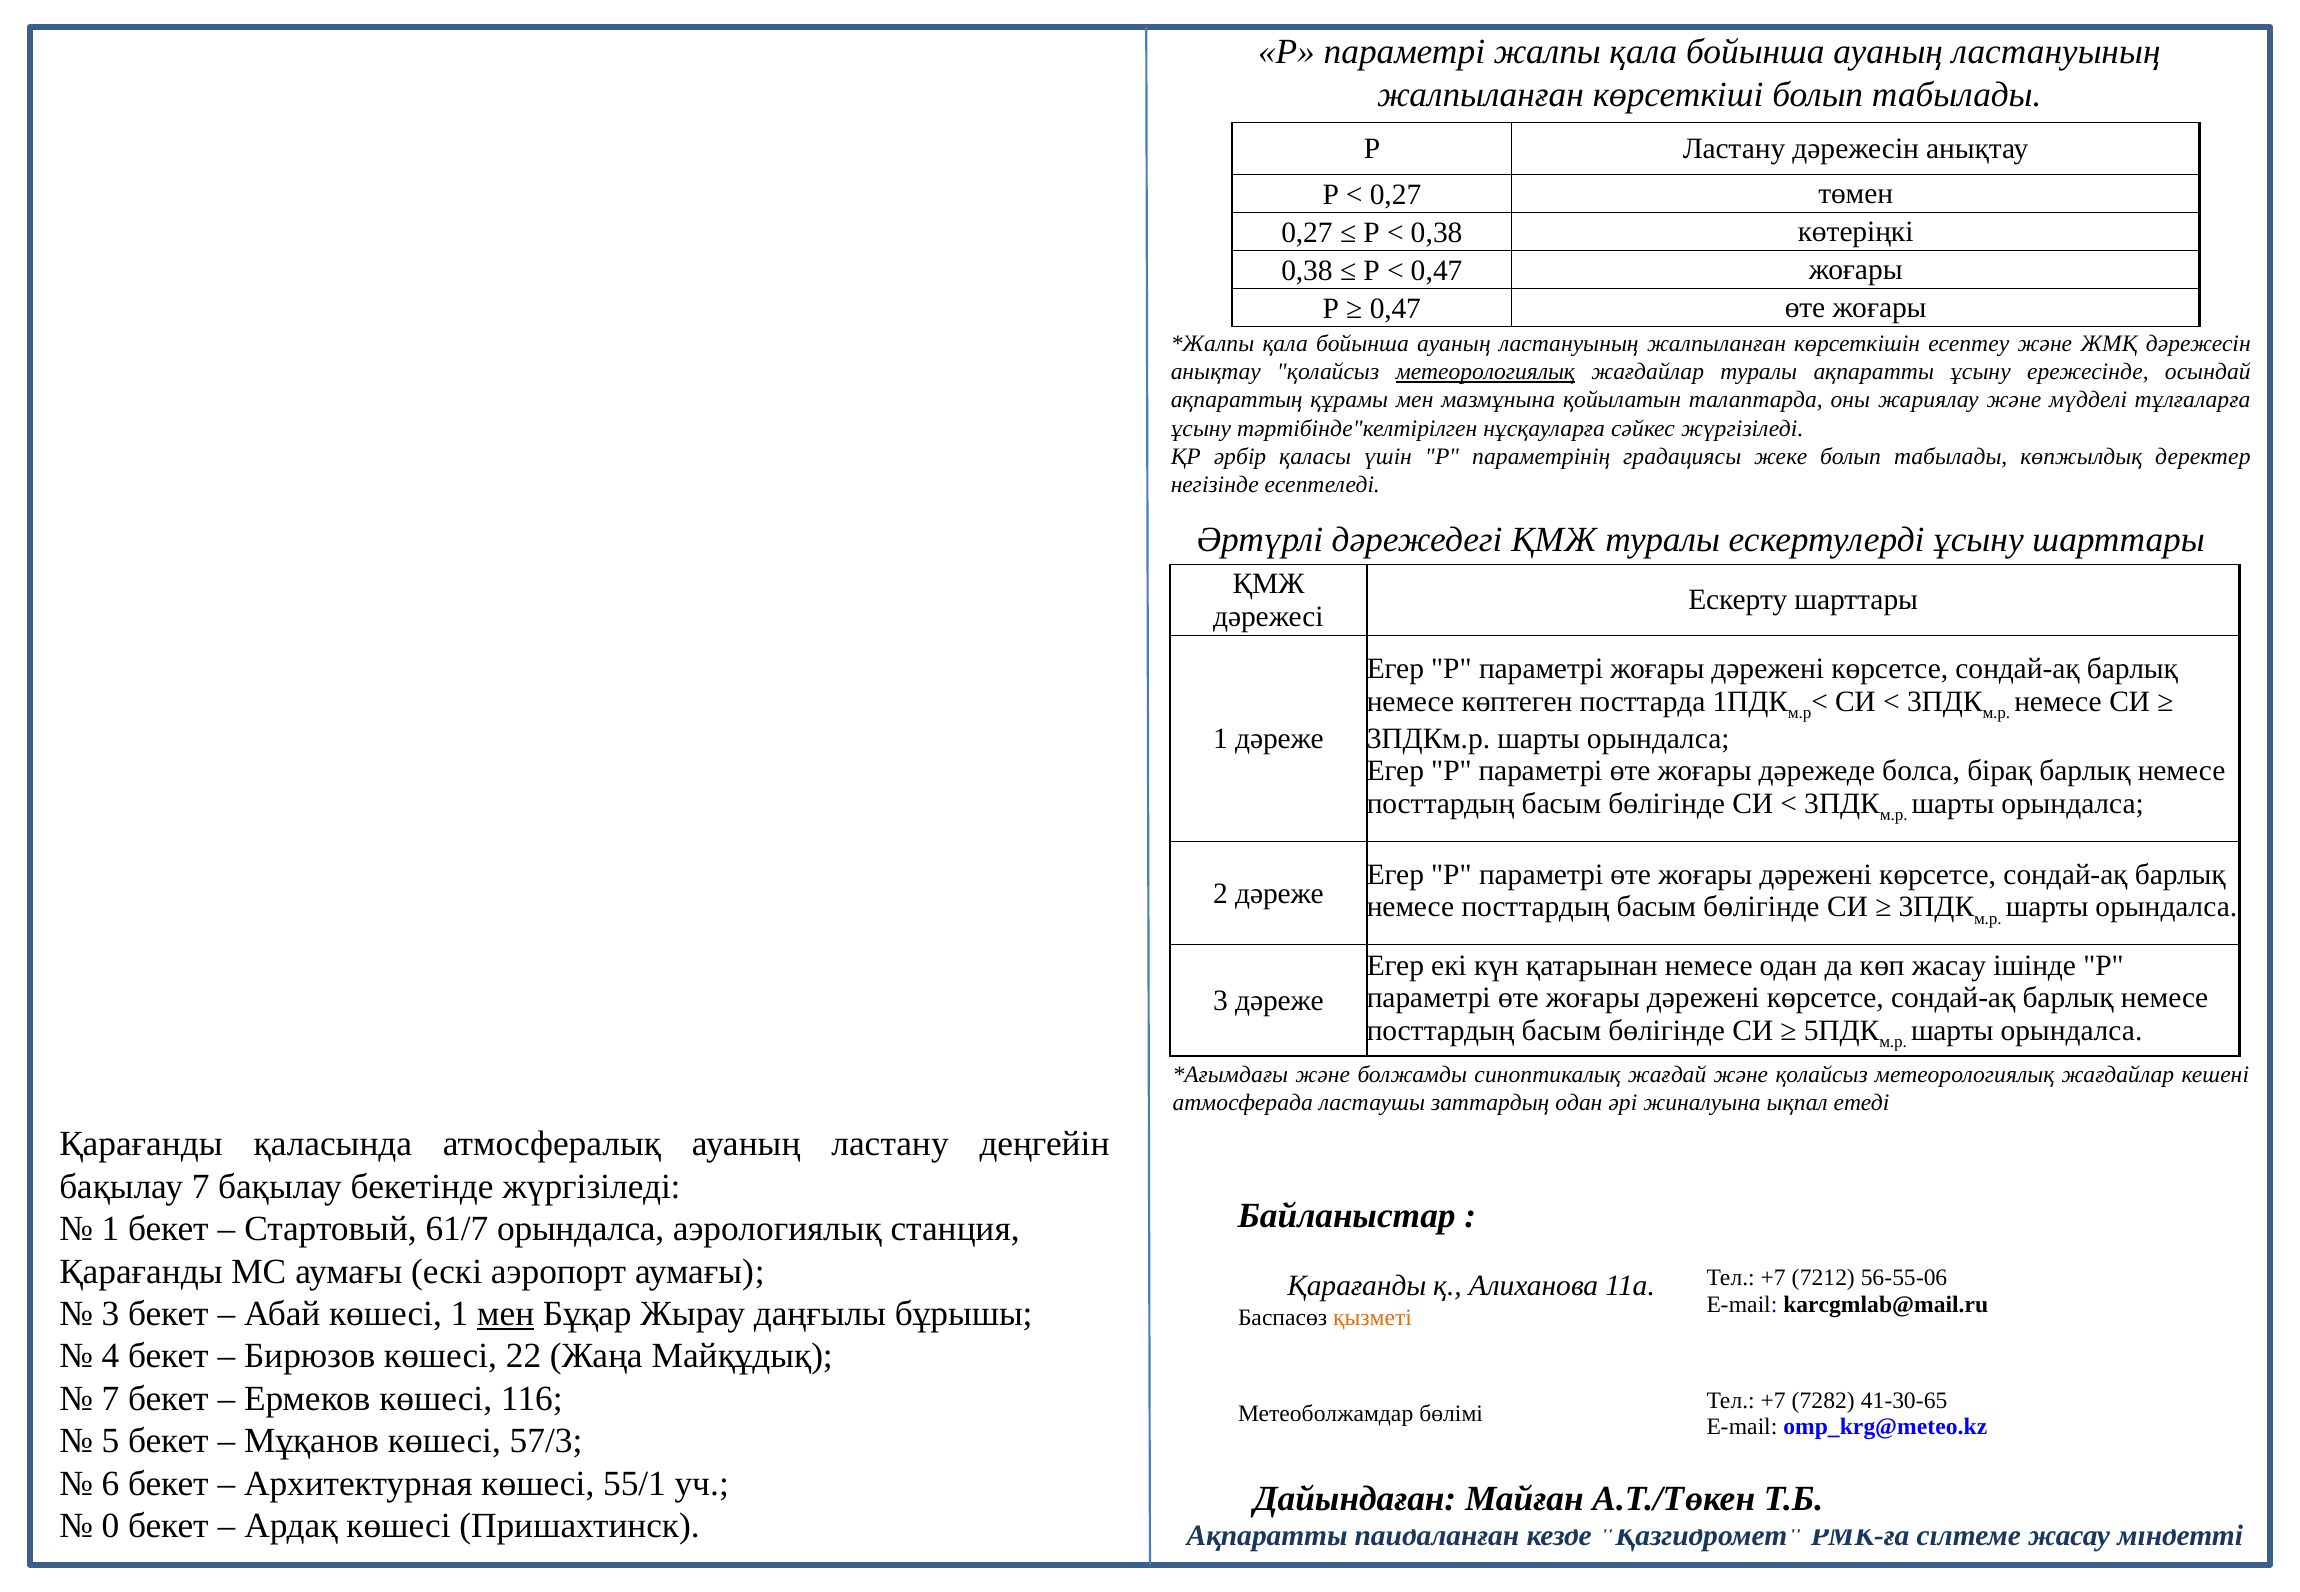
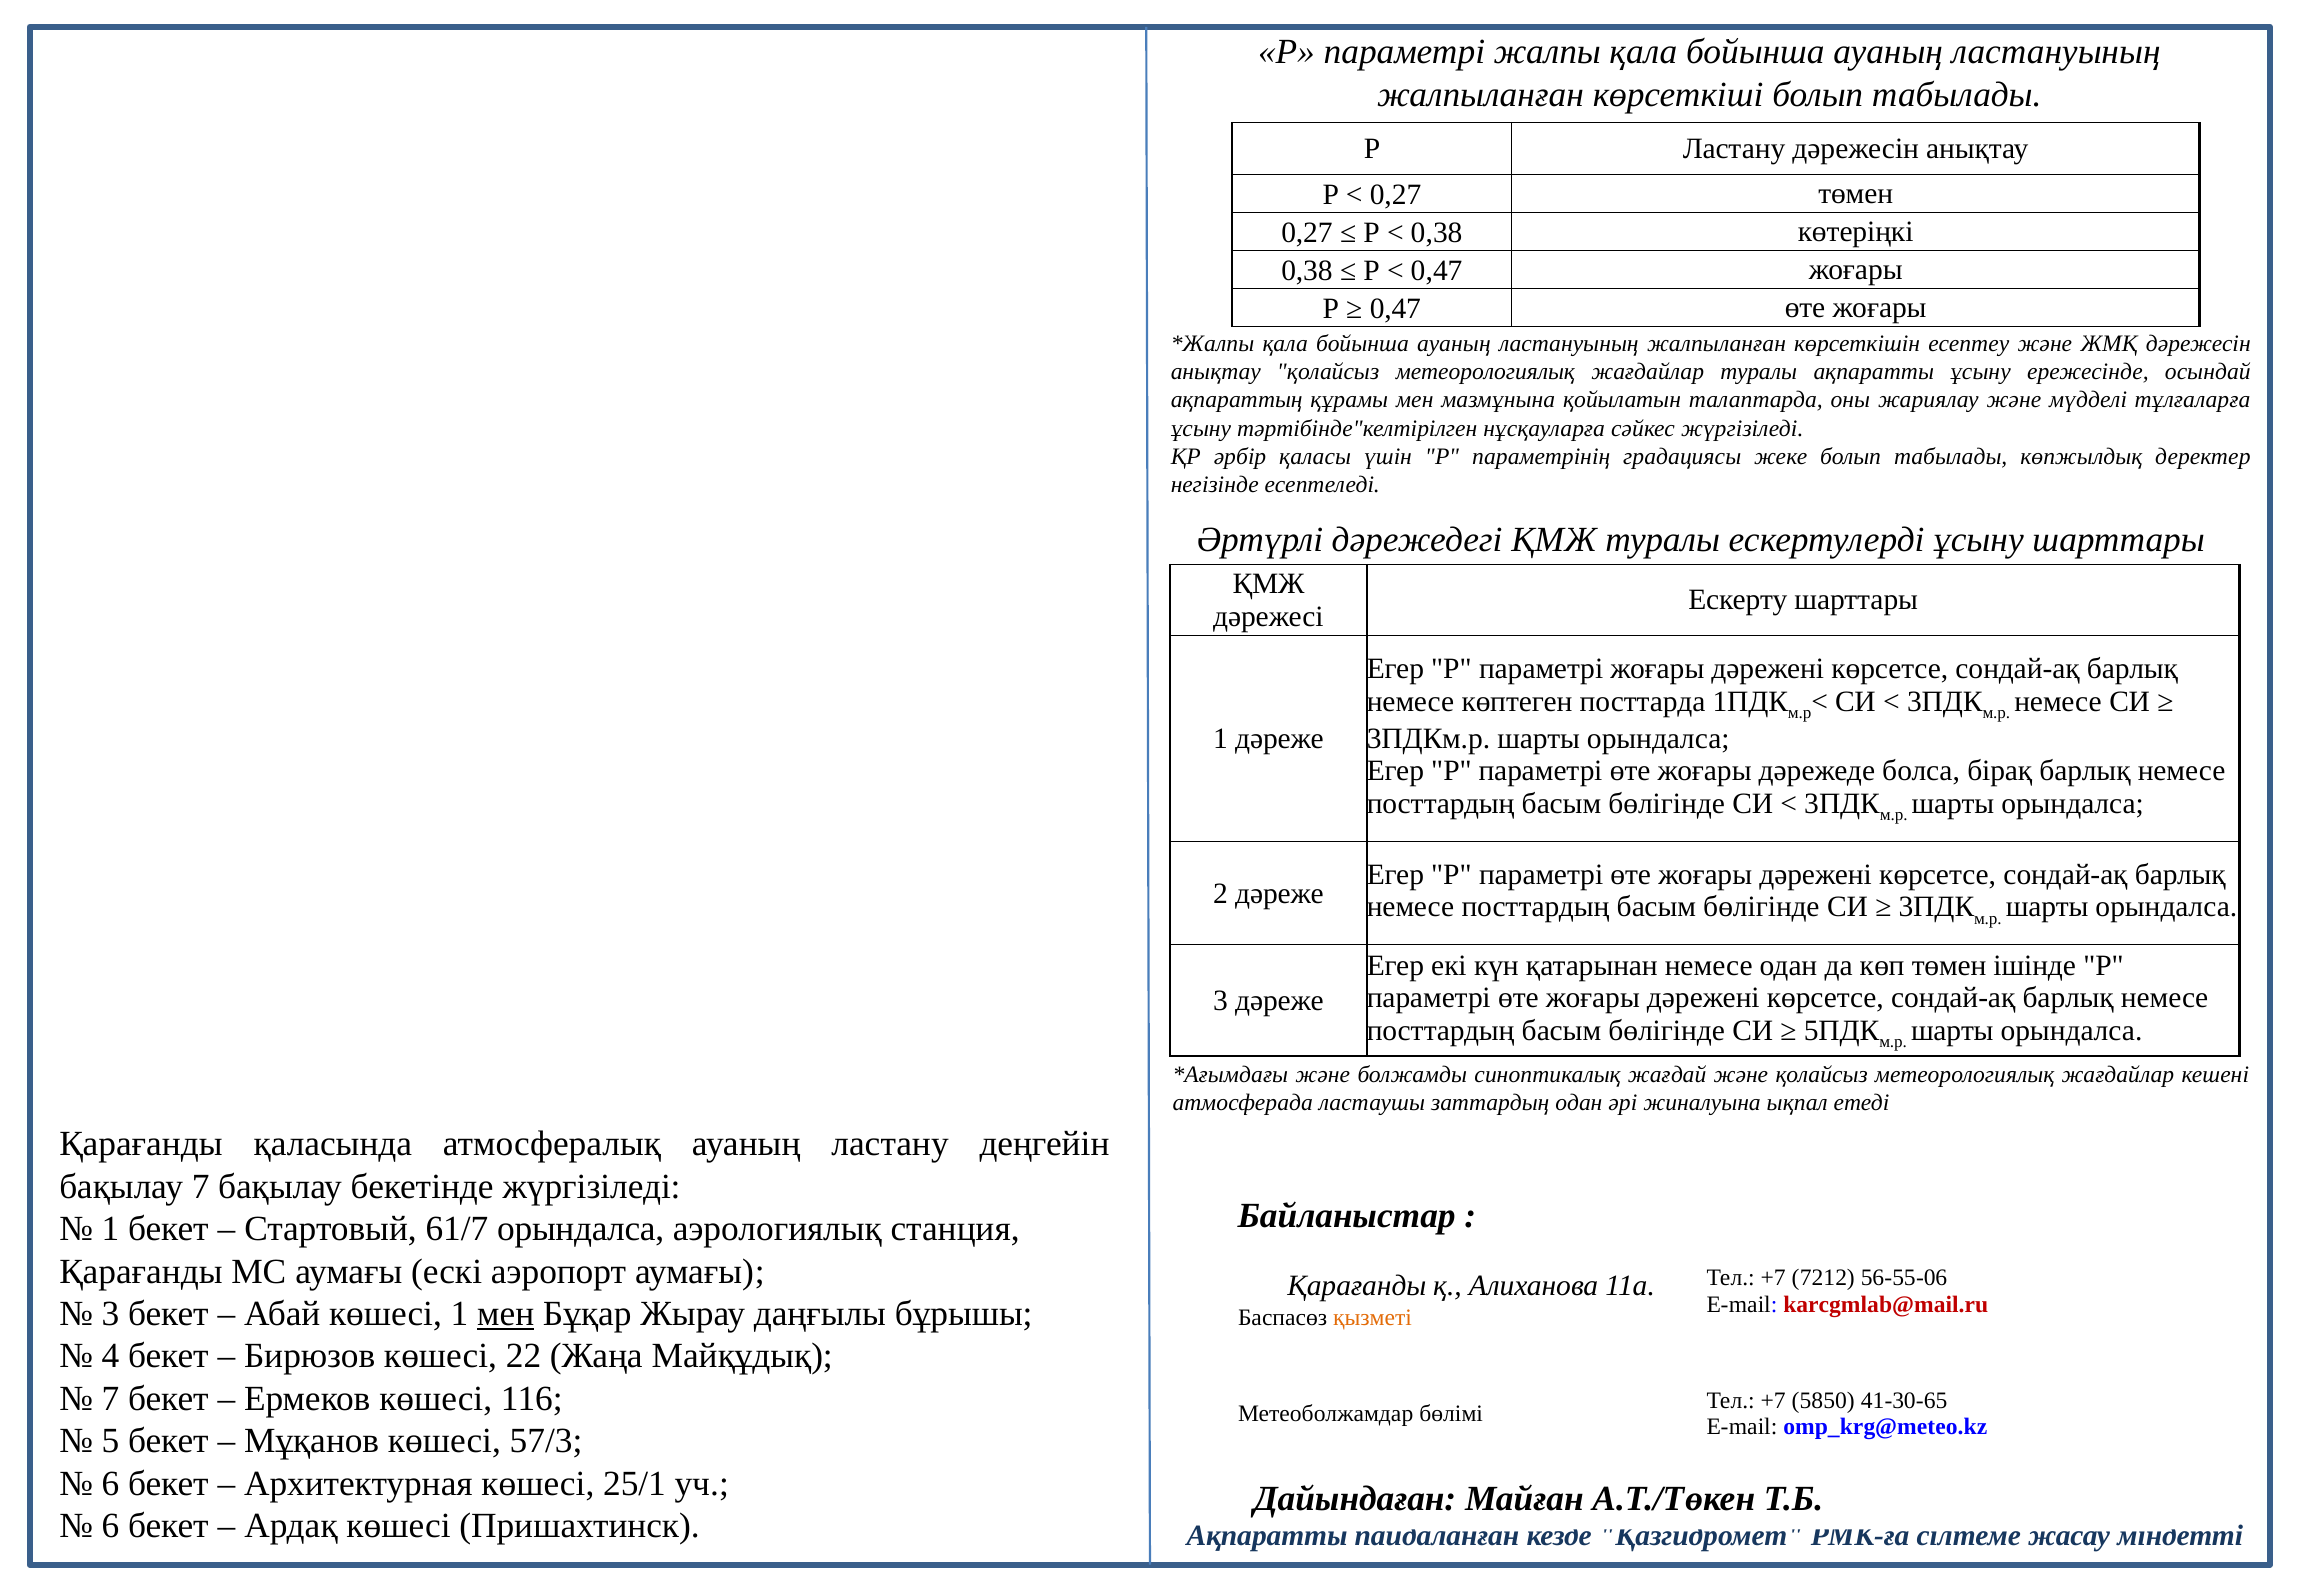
метеорологиялық underline: present -> none (1485, 372)
көп жасау: жасау -> төмен (1949, 966)
karcgmlab@mail.ru colour: black -> red (1886, 1305)
7282: 7282 -> 5850 (1823, 1401)
55/1: 55/1 -> 25/1 (635, 1484)
0: 0 -> 6 (111, 1526)
